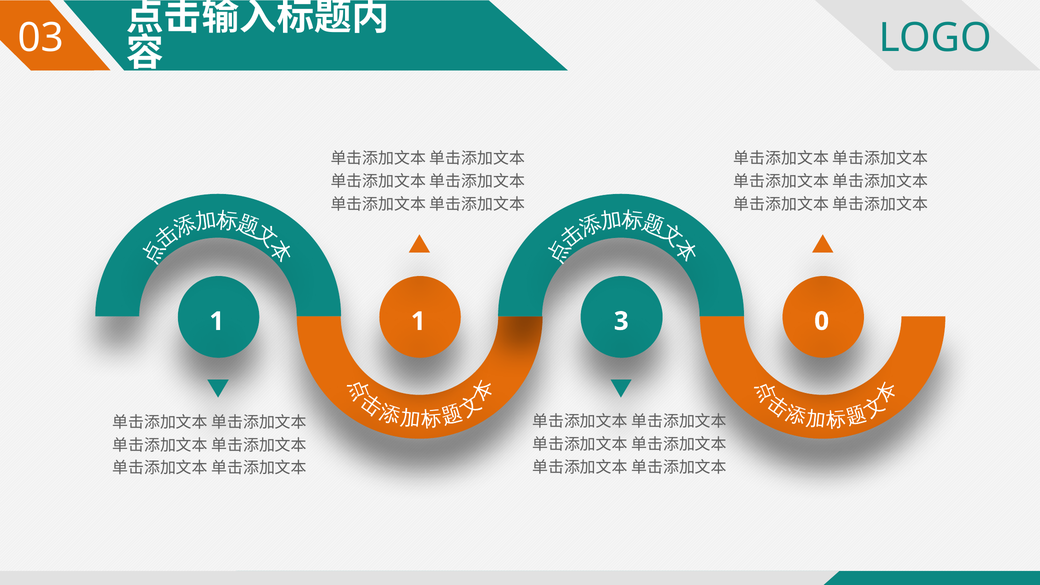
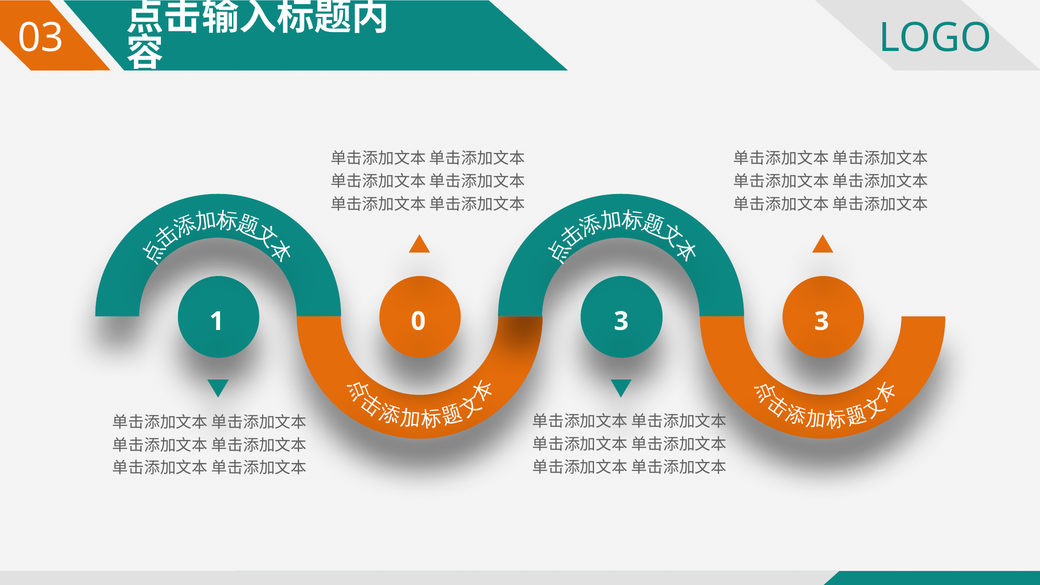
1: 1 -> 0 (418, 321)
0: 0 -> 3 (822, 321)
